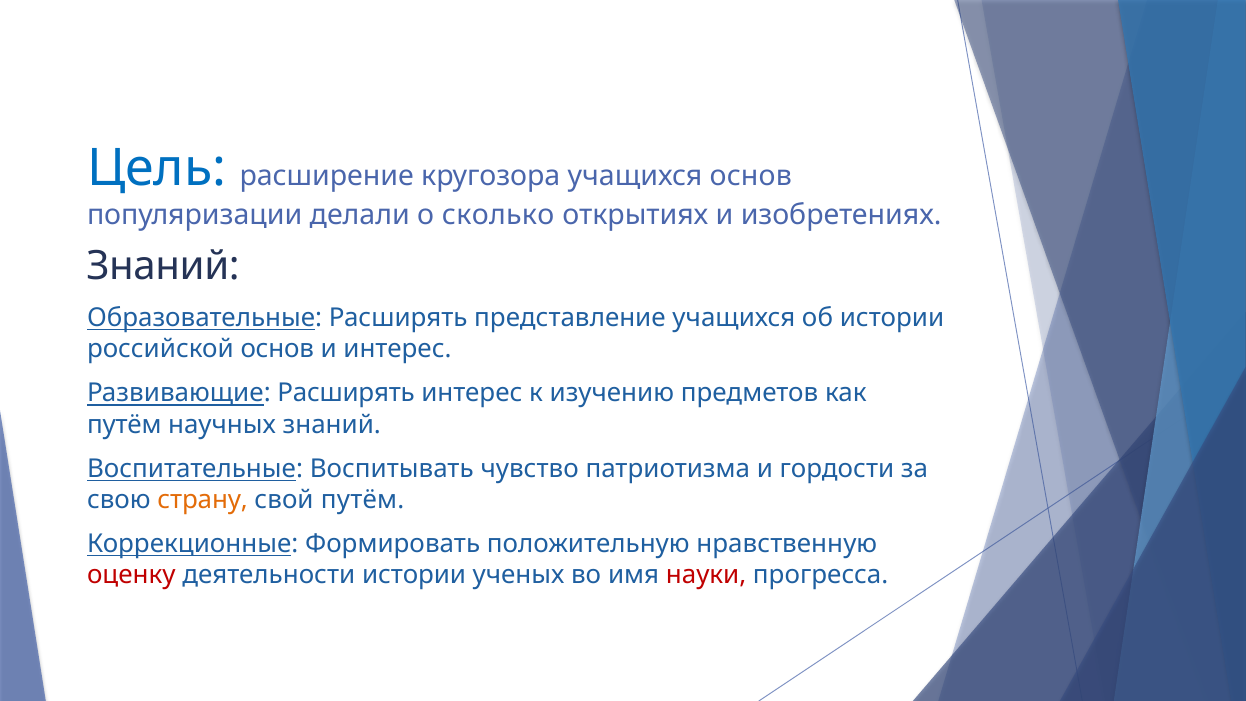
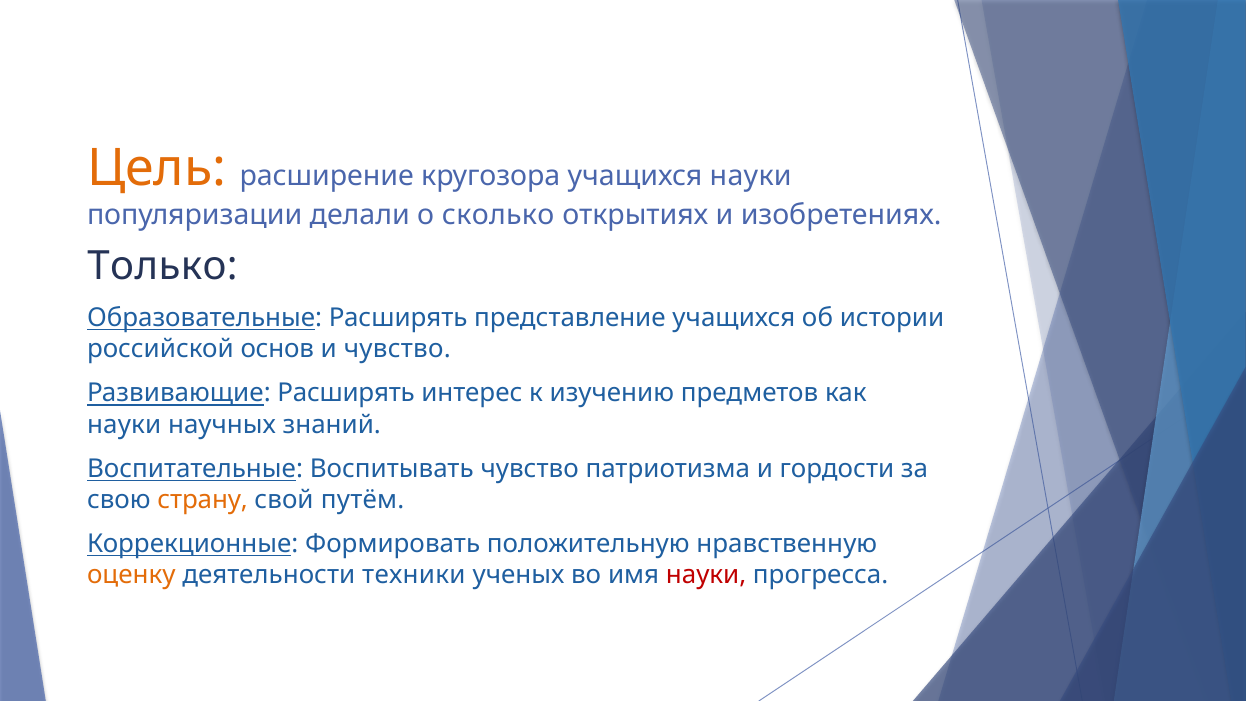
Цель colour: blue -> orange (157, 168)
учащихся основ: основ -> науки (751, 176)
Знаний: Знаний -> Только (163, 266)
и интерес: интерес -> чувство (397, 349)
путём: путём -> науки (124, 424)
оценку colour: red -> orange (131, 575)
деятельности истории: истории -> техники (414, 575)
